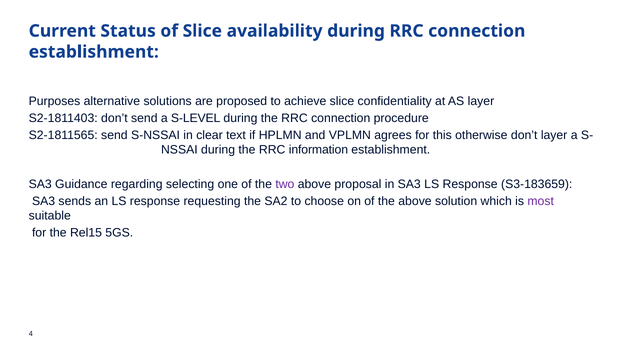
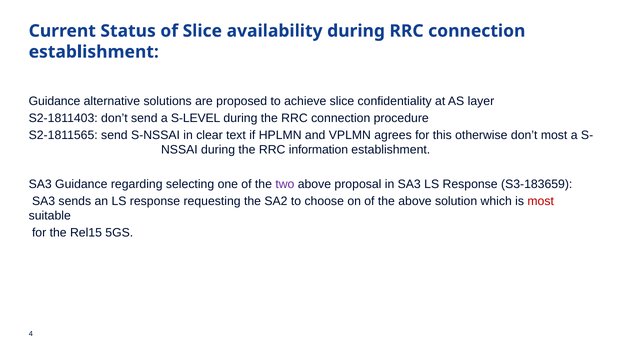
Purposes: Purposes -> Guidance (55, 101)
don’t layer: layer -> most (554, 135)
most colour: purple -> red (541, 201)
